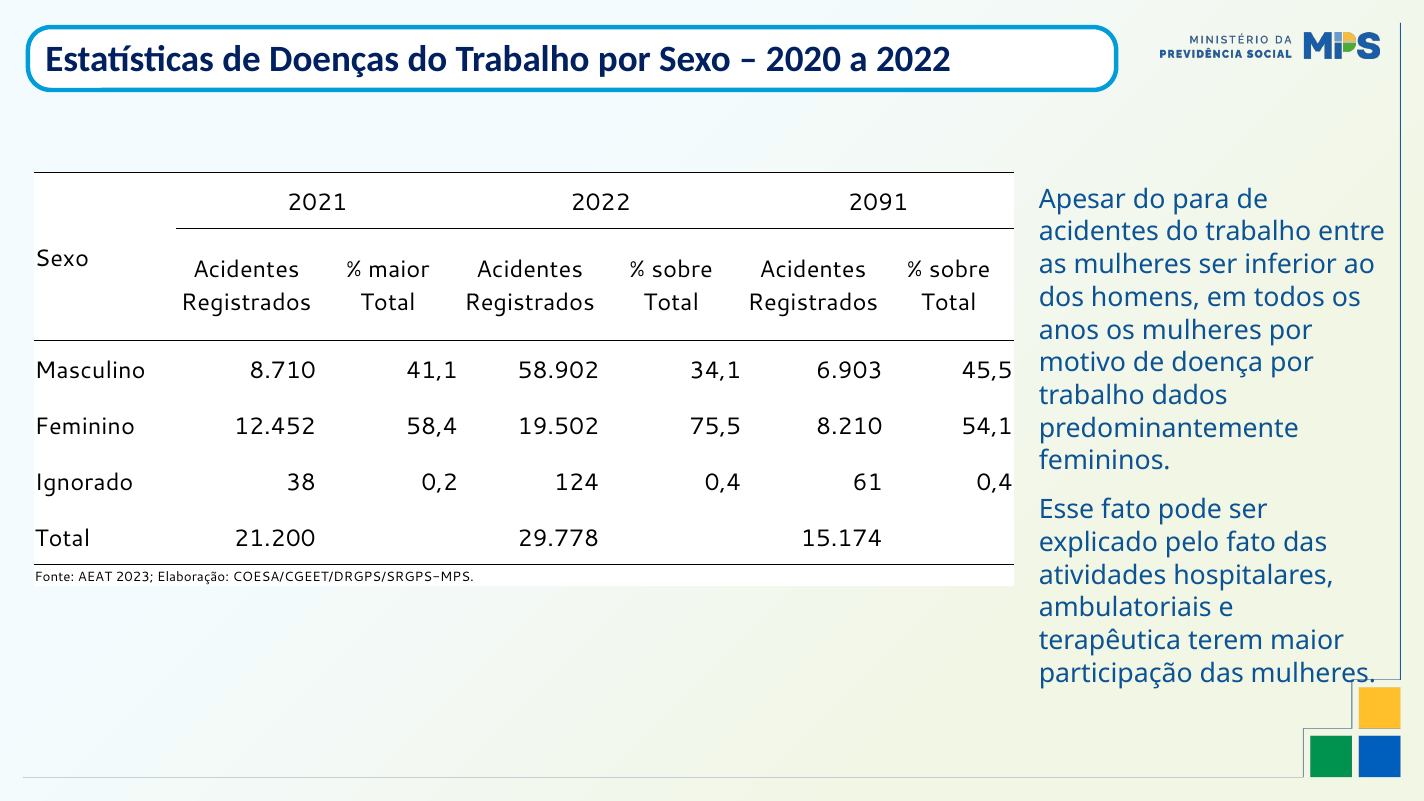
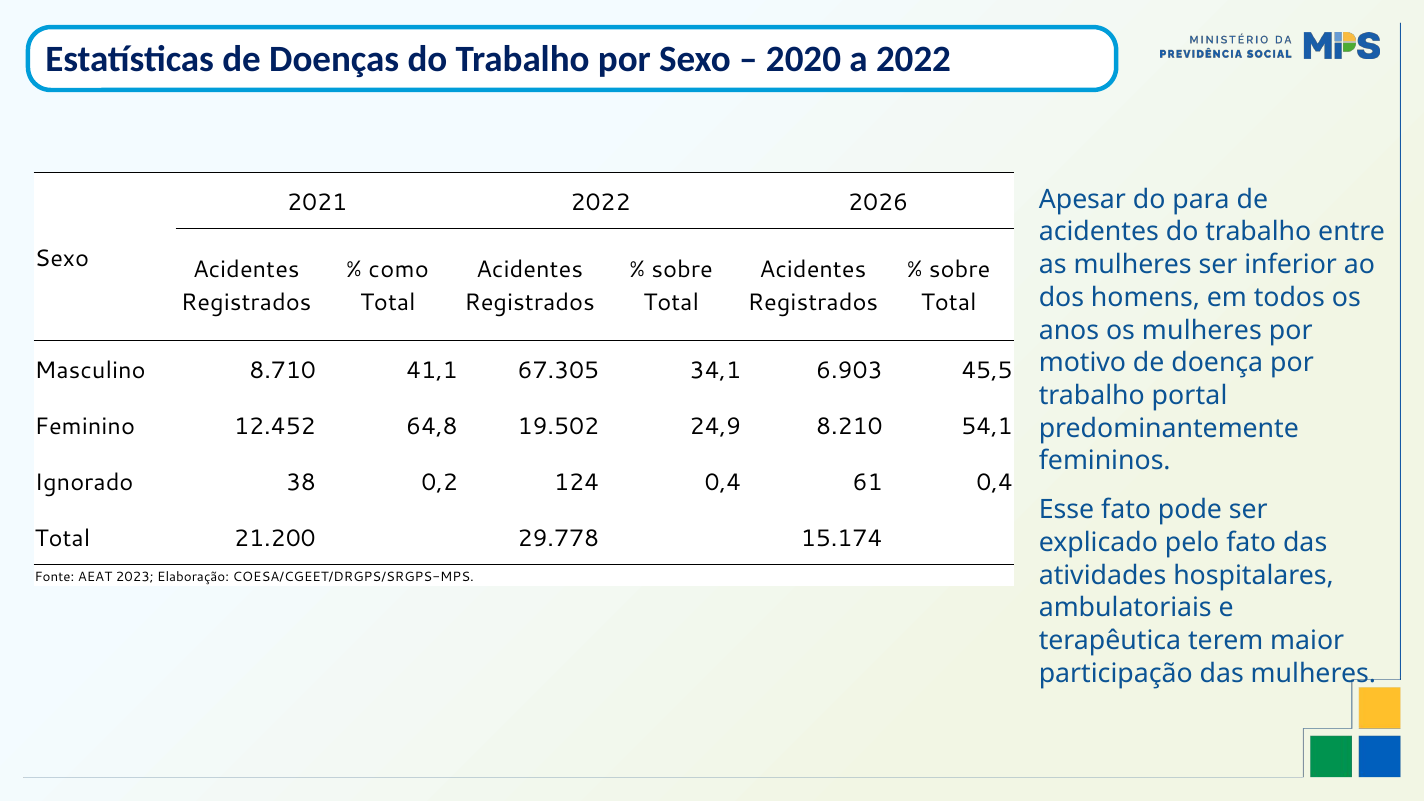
2091: 2091 -> 2026 (878, 202)
maior: maior -> como (399, 270)
58.902: 58.902 -> 67.305 (558, 370)
dados: dados -> portal (1190, 396)
58,4: 58,4 -> 64,8 (432, 427)
75,5: 75,5 -> 24,9 (715, 427)
